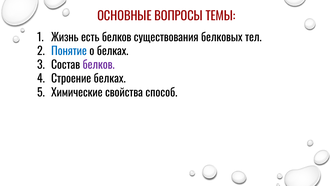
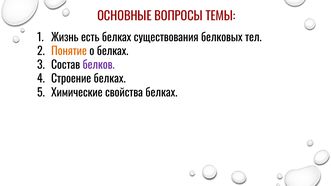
есть белков: белков -> белках (117, 38)
Понятие colour: blue -> orange (69, 51)
свойства способ: способ -> белках (161, 93)
